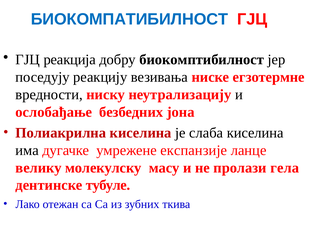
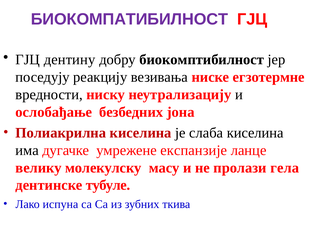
БИОКОМПАТИБИЛНОСТ colour: blue -> purple (129, 19)
реакција: реакција -> дентину (70, 60)
отежан: отежан -> испуна (60, 204)
